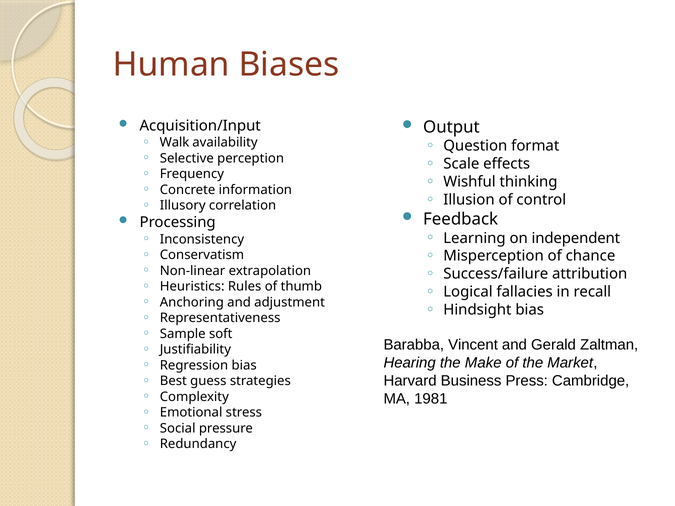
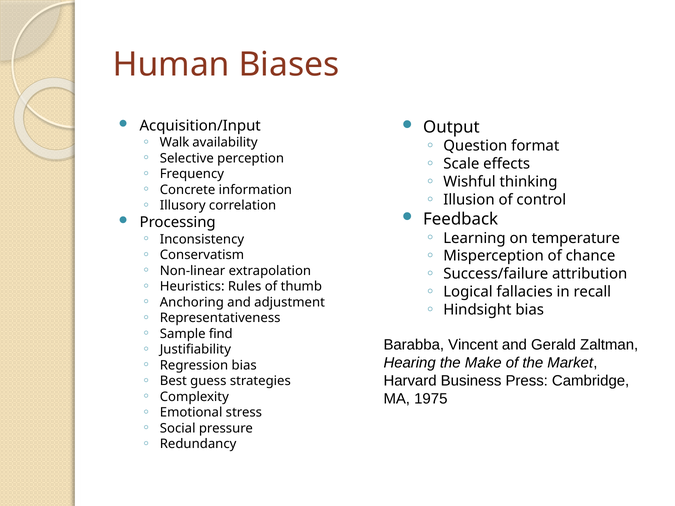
independent: independent -> temperature (576, 238)
soft: soft -> find (221, 334)
1981: 1981 -> 1975 (431, 399)
